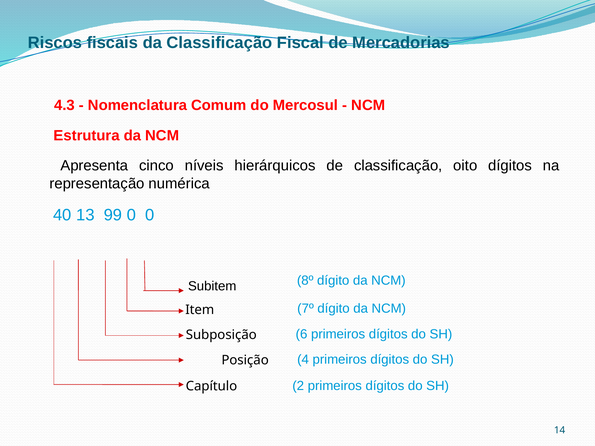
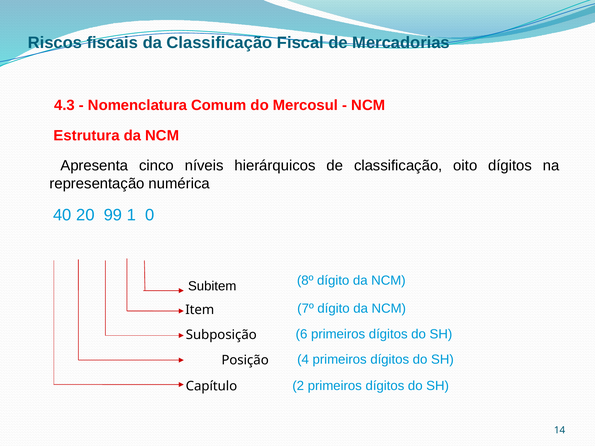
13: 13 -> 20 (85, 215)
99 0: 0 -> 1 (131, 215)
